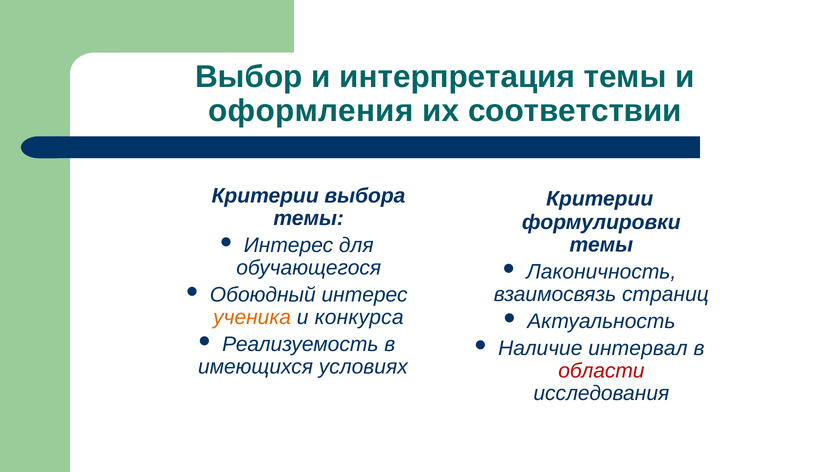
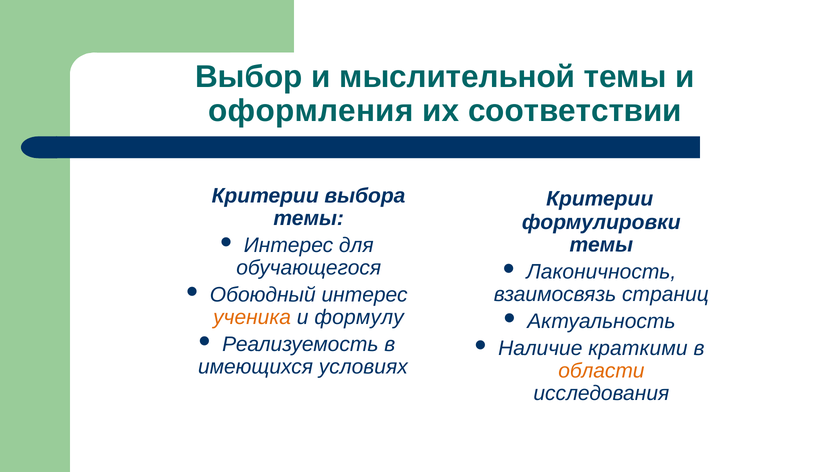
интерпретация: интерпретация -> мыслительной (457, 77)
конкурса: конкурса -> формулу (359, 318)
интервал: интервал -> краткими (638, 348)
области colour: red -> orange (601, 371)
